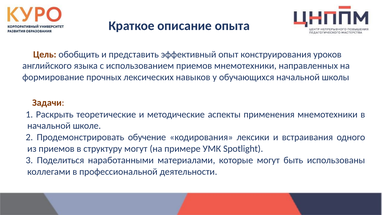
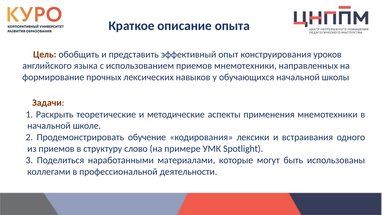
структуру могут: могут -> слово (136, 149)
